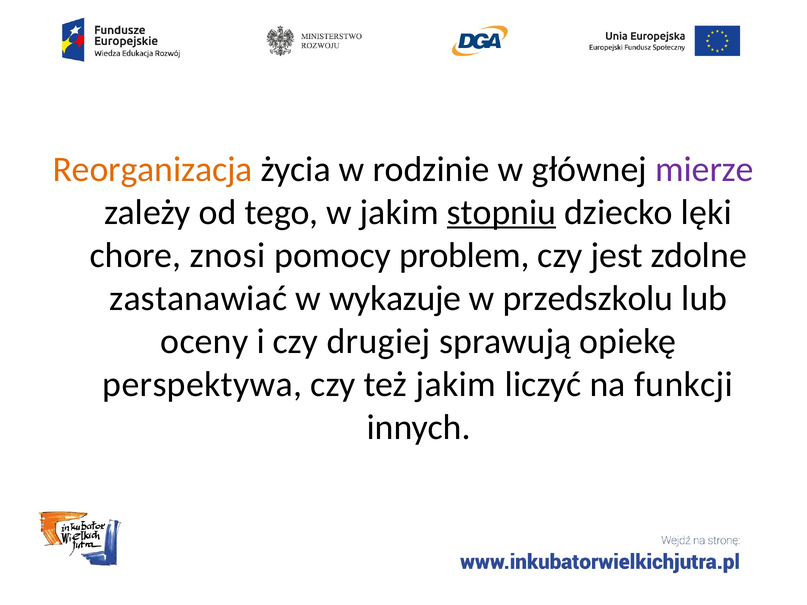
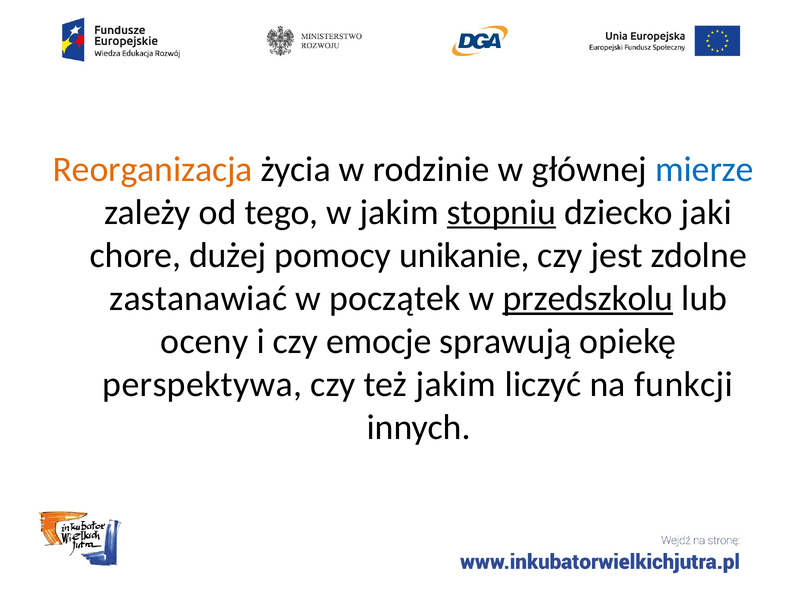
mierze colour: purple -> blue (704, 169)
lęki: lęki -> jaki (706, 212)
znosi: znosi -> dużej (228, 255)
problem: problem -> unikanie (464, 255)
wykazuje: wykazuje -> początek (395, 298)
przedszkolu underline: none -> present (588, 298)
drugiej: drugiej -> emocje (379, 341)
